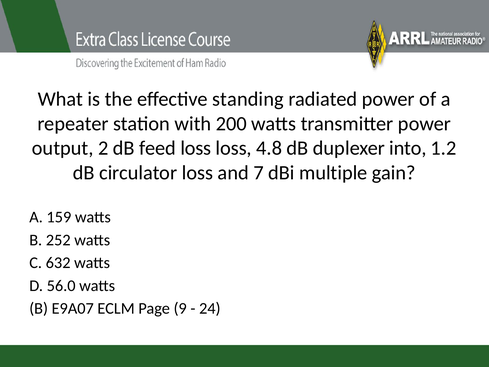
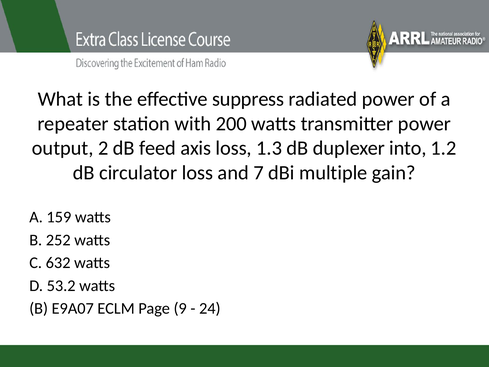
standing: standing -> suppress (248, 99)
feed loss: loss -> axis (196, 148)
4.8: 4.8 -> 1.3 (269, 148)
56.0: 56.0 -> 53.2 (61, 286)
